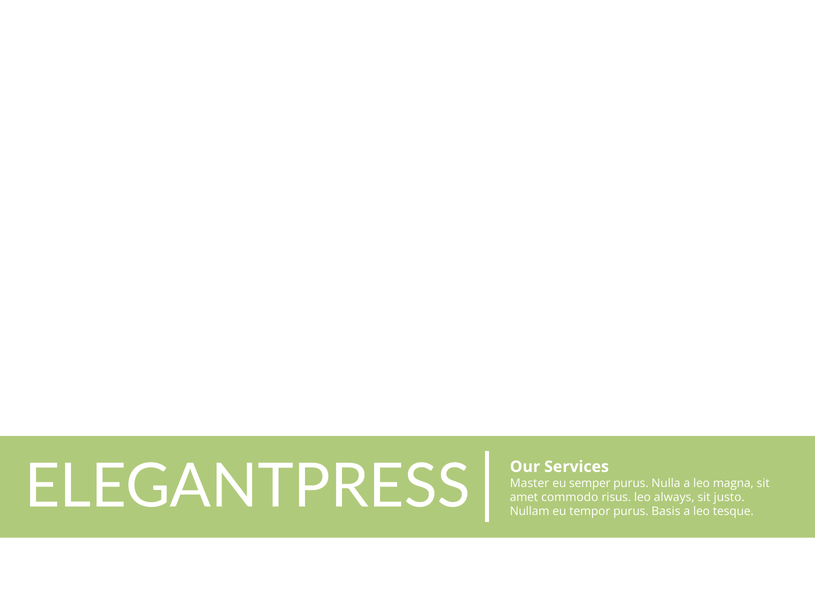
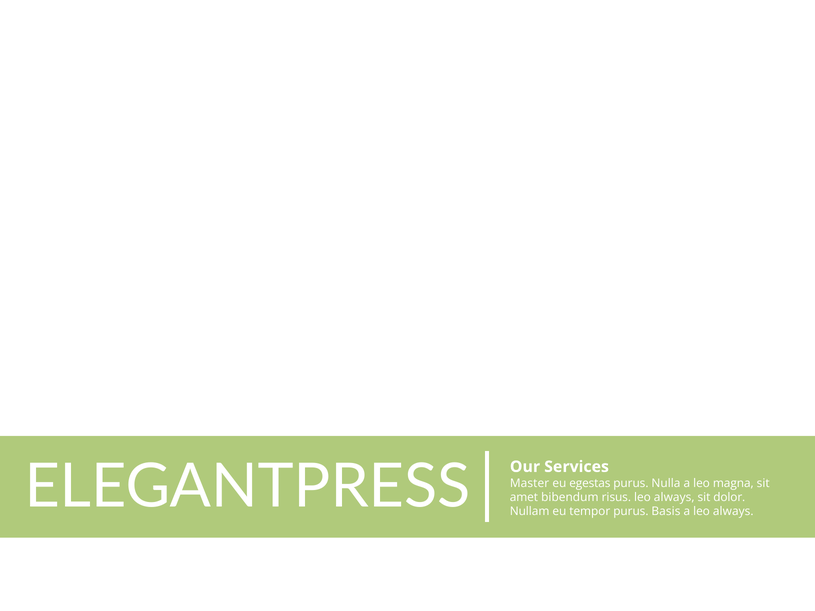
semper: semper -> egestas (590, 483)
commodo: commodo -> bibendum (570, 498)
justo: justo -> dolor (729, 498)
a leo tesque: tesque -> always (733, 512)
